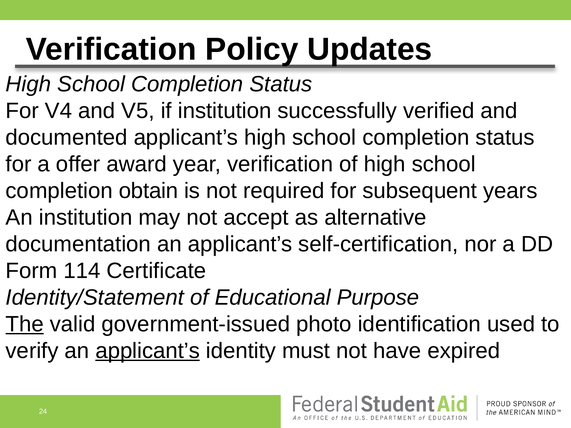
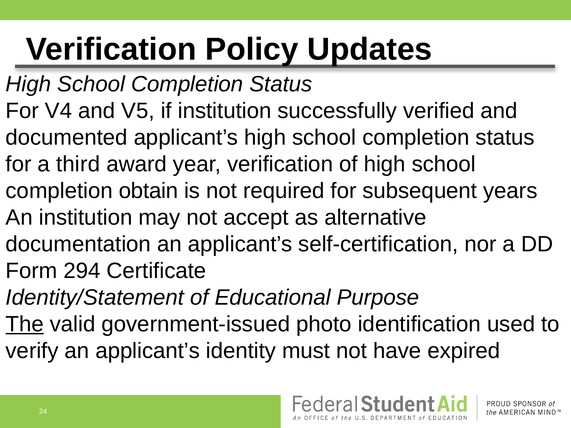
offer: offer -> third (78, 164)
114: 114 -> 294 (82, 271)
applicant’s underline: present -> none (148, 351)
